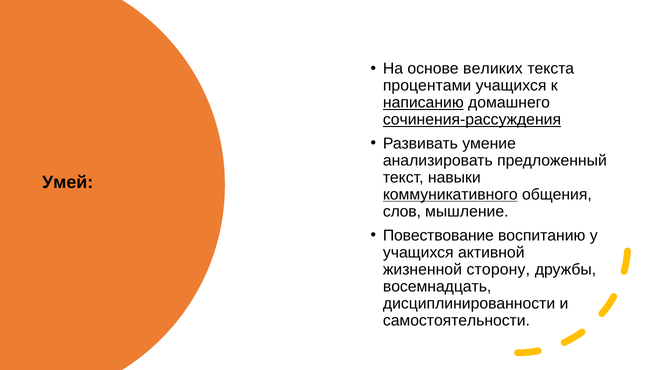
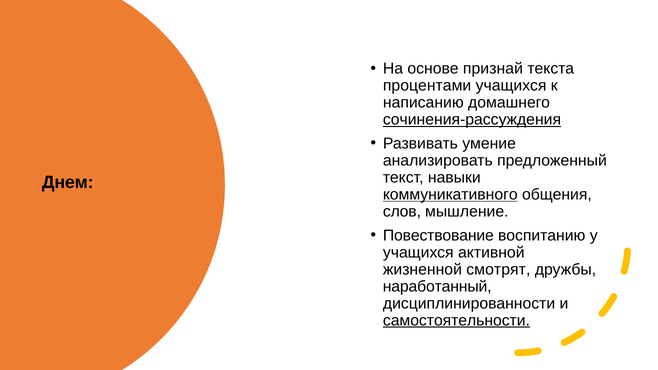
великих: великих -> признай (493, 69)
написанию underline: present -> none (423, 103)
Умей: Умей -> Днем (68, 183)
сторону: сторону -> смотрят (498, 269)
восемнадцать: восемнадцать -> наработанный (437, 287)
самостоятельности underline: none -> present (456, 321)
